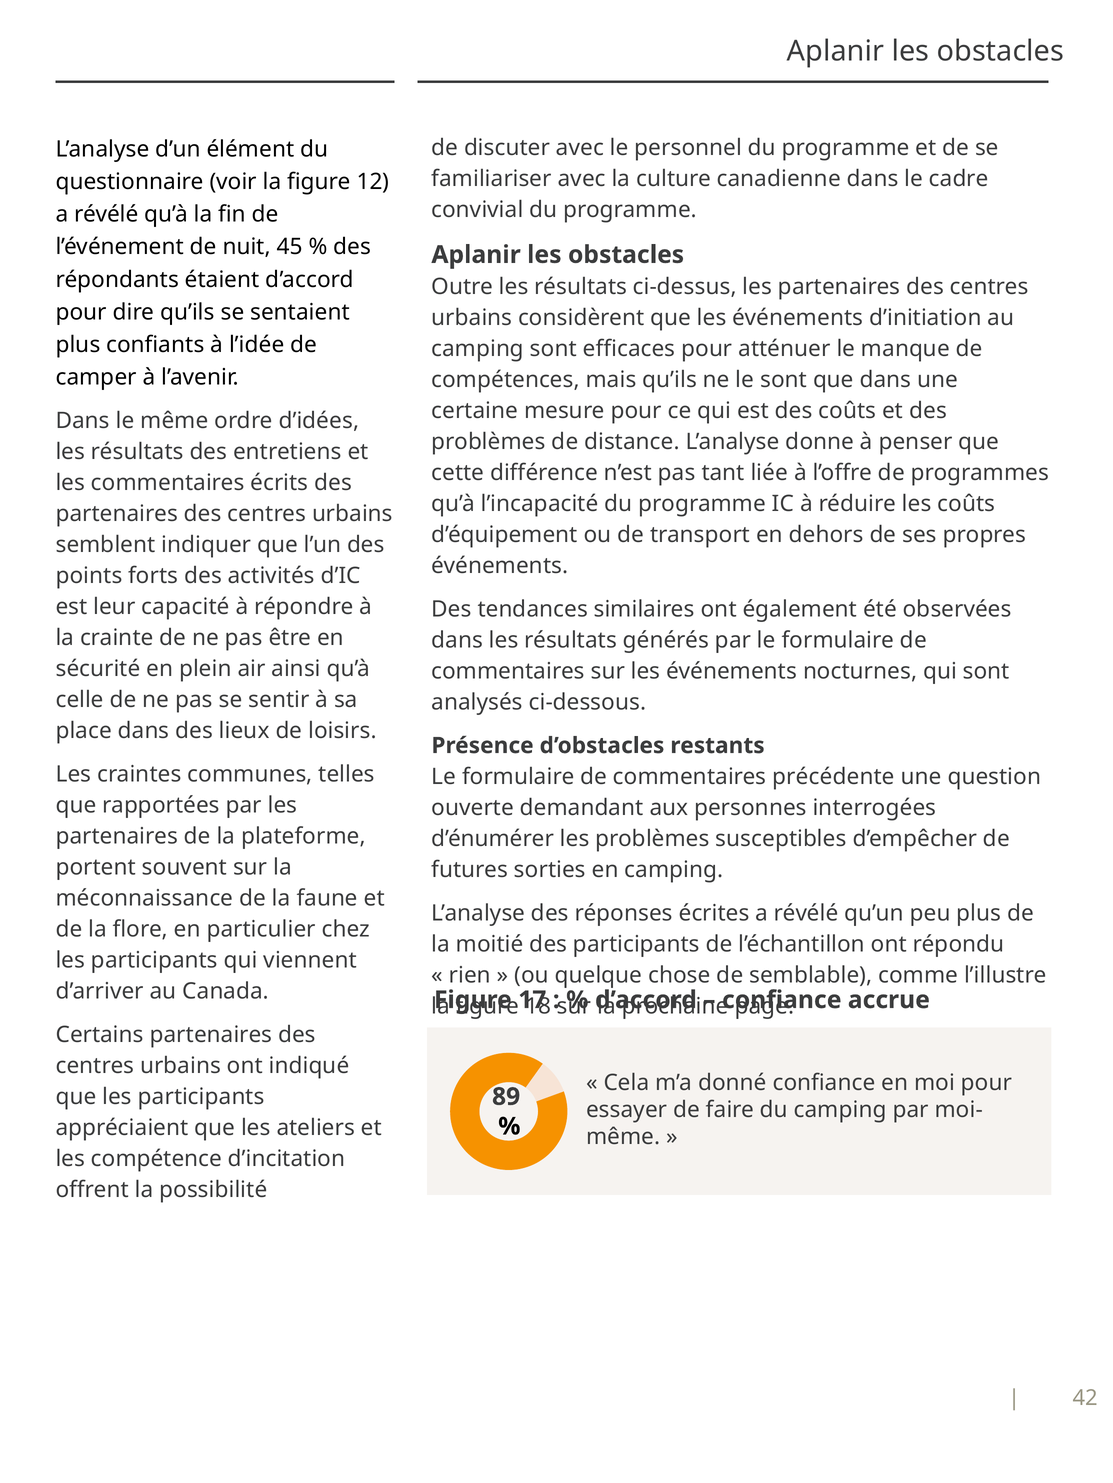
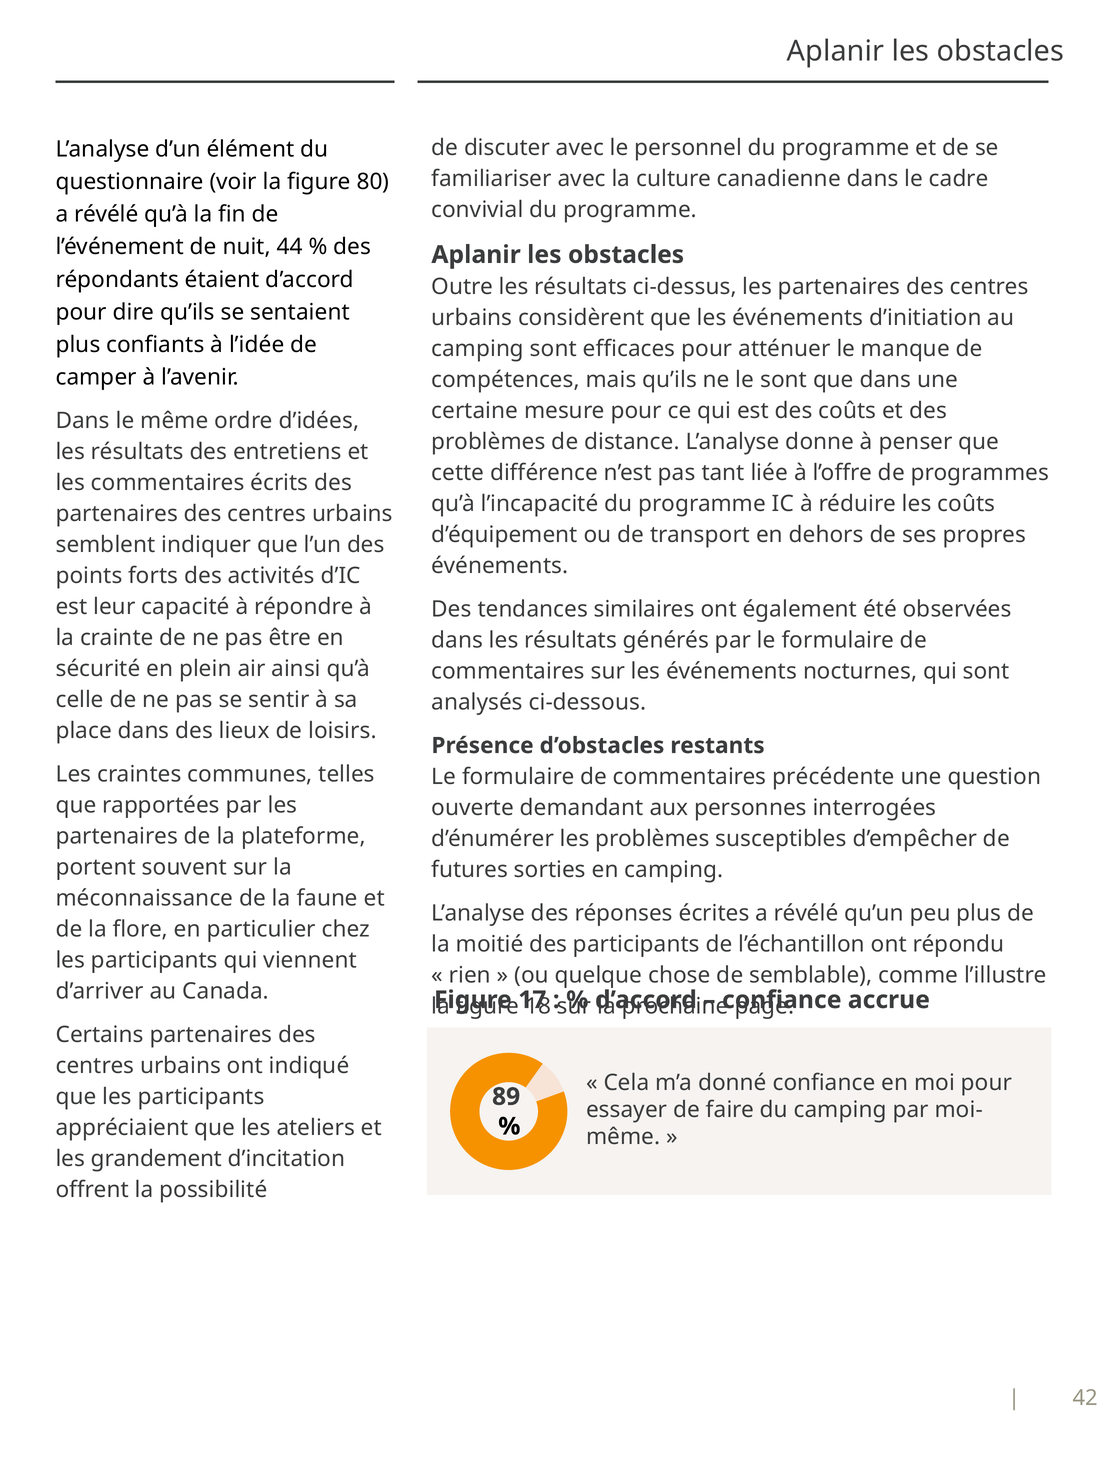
12: 12 -> 80 (373, 182)
45: 45 -> 44 (290, 247)
compétence: compétence -> grandement (157, 1160)
